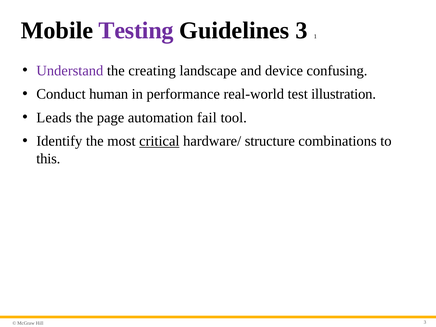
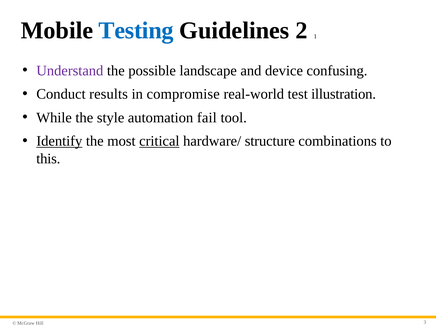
Testing colour: purple -> blue (136, 31)
Guidelines 3: 3 -> 2 (301, 31)
creating: creating -> possible (152, 71)
human: human -> results (109, 94)
performance: performance -> compromise (183, 94)
Leads: Leads -> While (54, 118)
page: page -> style (111, 118)
Identify underline: none -> present (59, 141)
